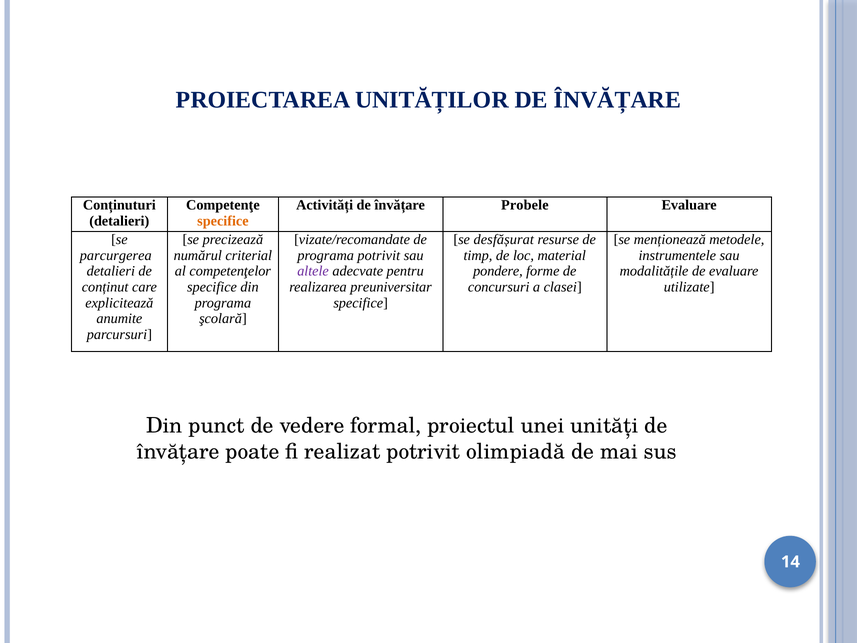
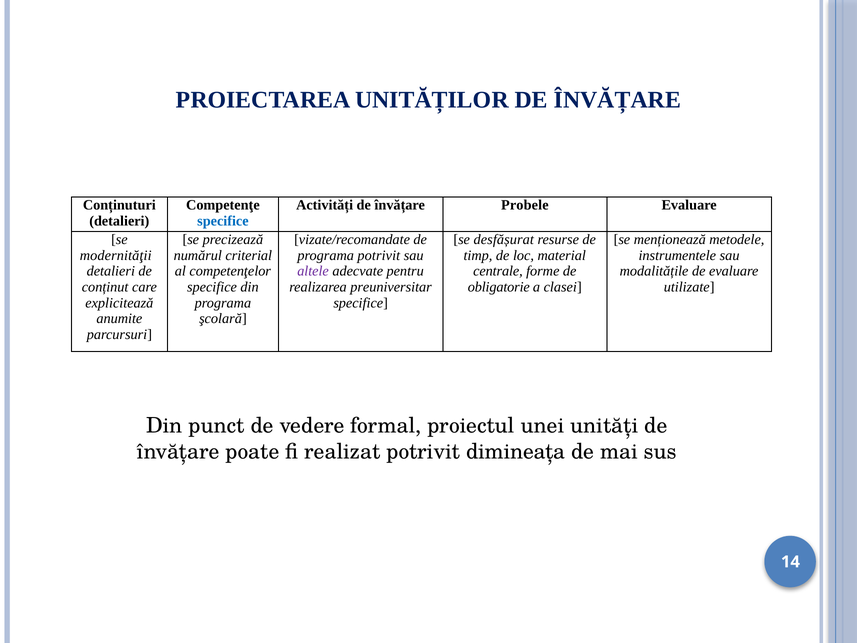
specifice colour: orange -> blue (223, 221)
parcurgerea: parcurgerea -> modernităţii (116, 255)
pondere: pondere -> centrale (498, 271)
concursuri: concursuri -> obligatorie (499, 287)
olimpiadă: olimpiadă -> dimineața (516, 451)
